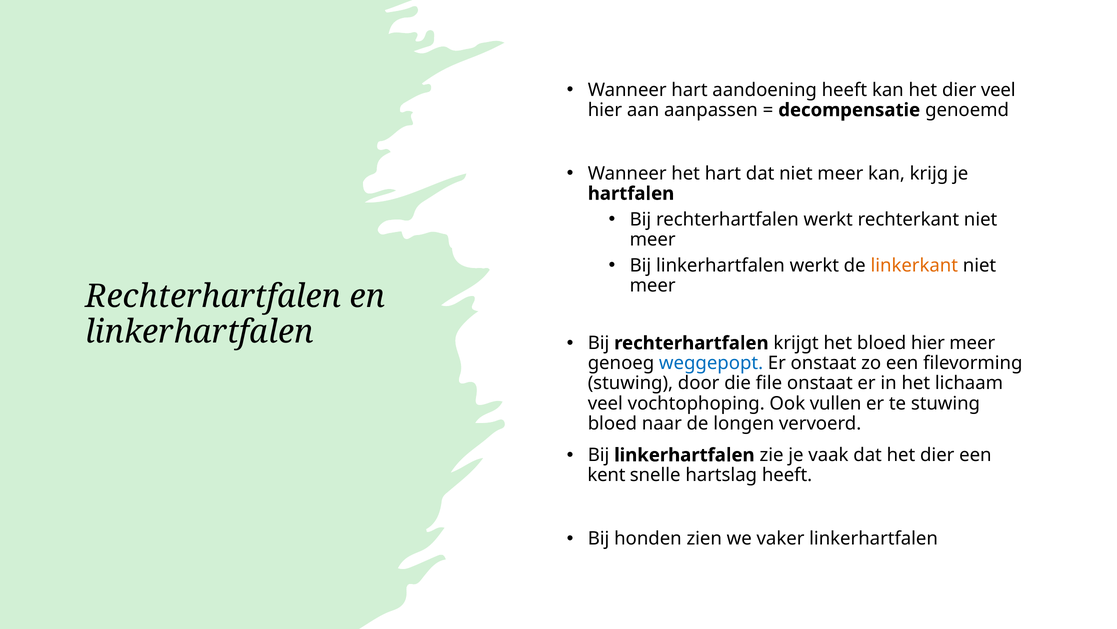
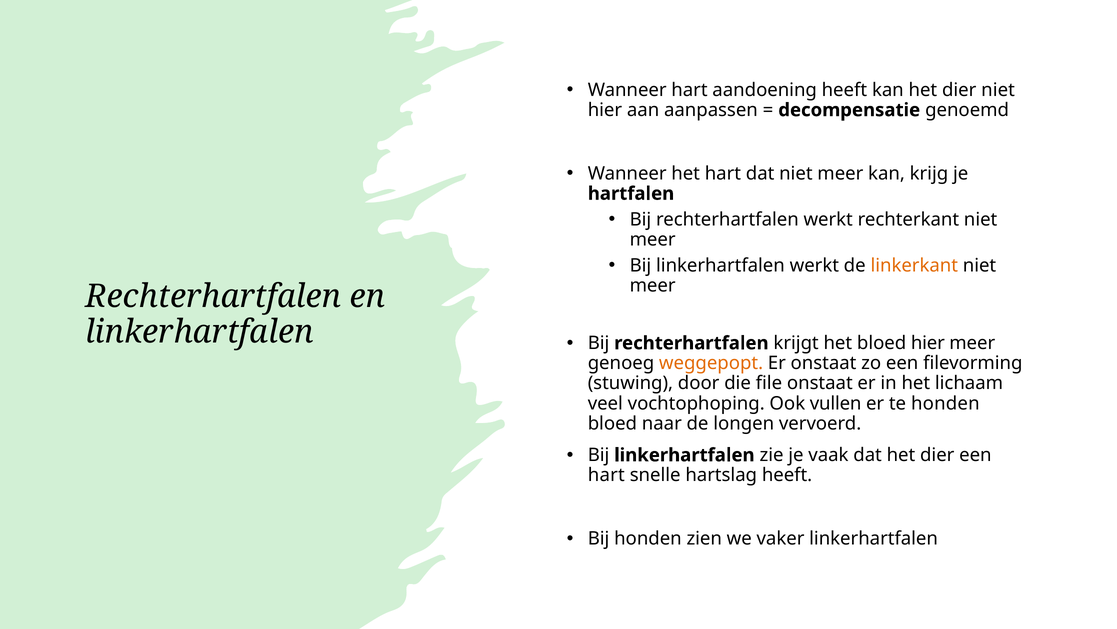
dier veel: veel -> niet (998, 90)
weggepopt colour: blue -> orange (711, 363)
te stuwing: stuwing -> honden (945, 403)
kent: kent -> hart (606, 475)
